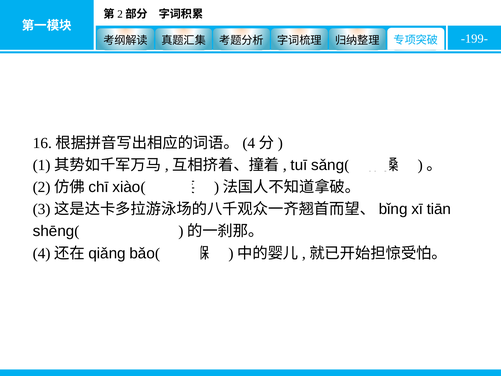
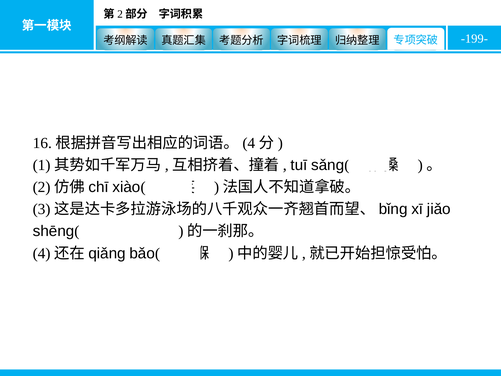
tiān: tiān -> jiǎo (439, 209)
